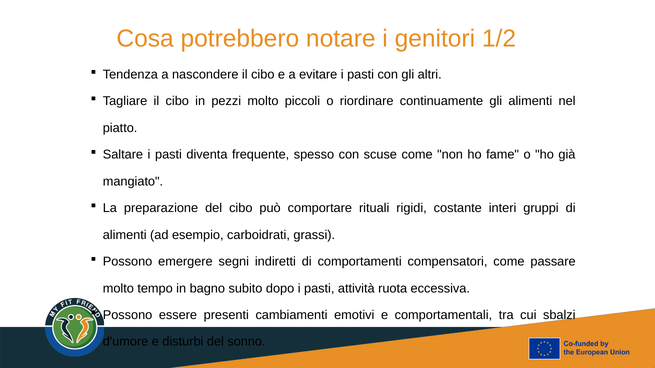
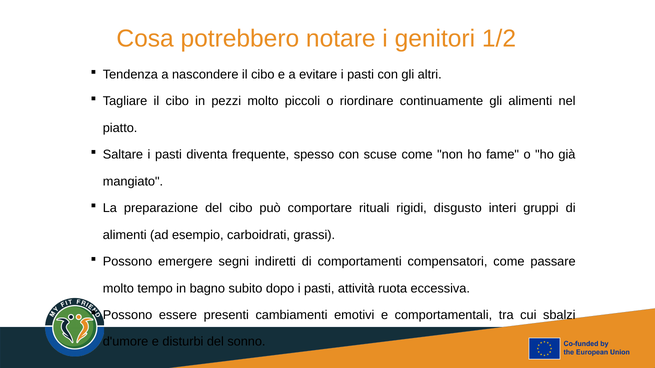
costante: costante -> disgusto (458, 208)
